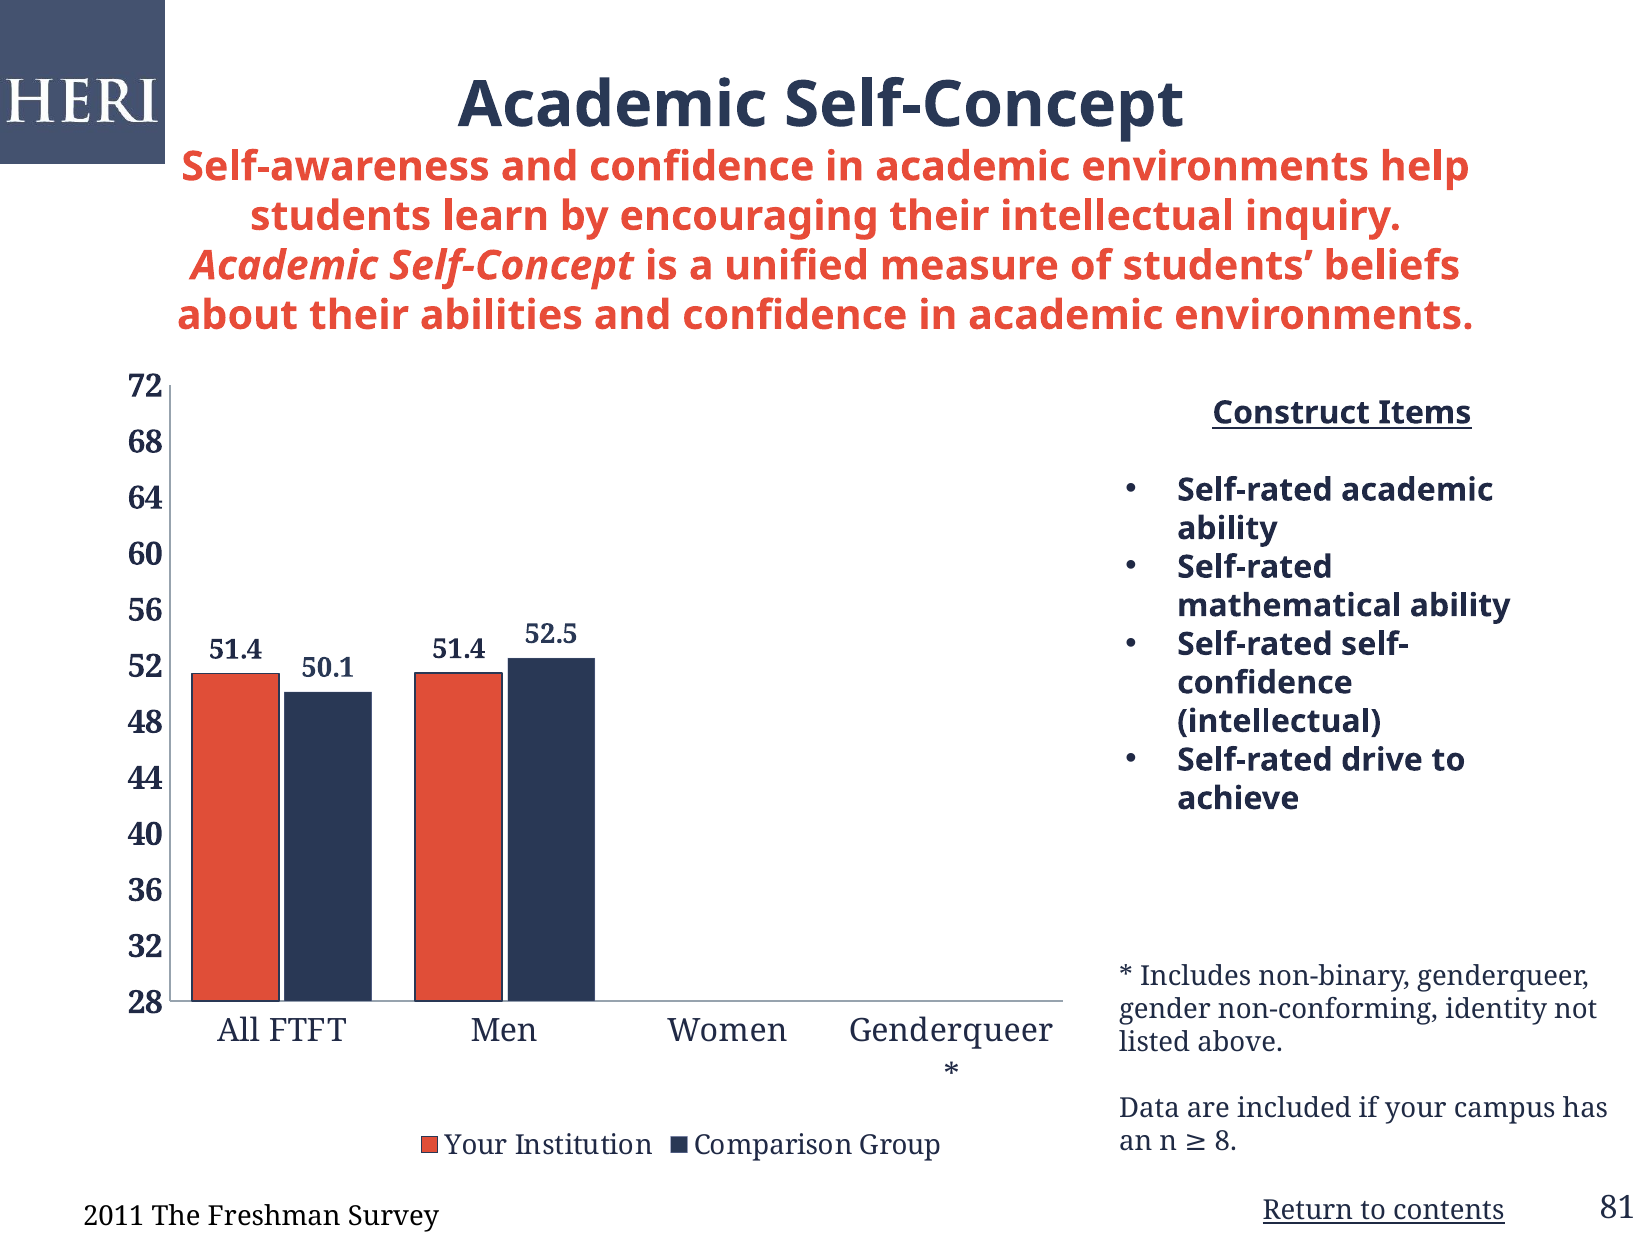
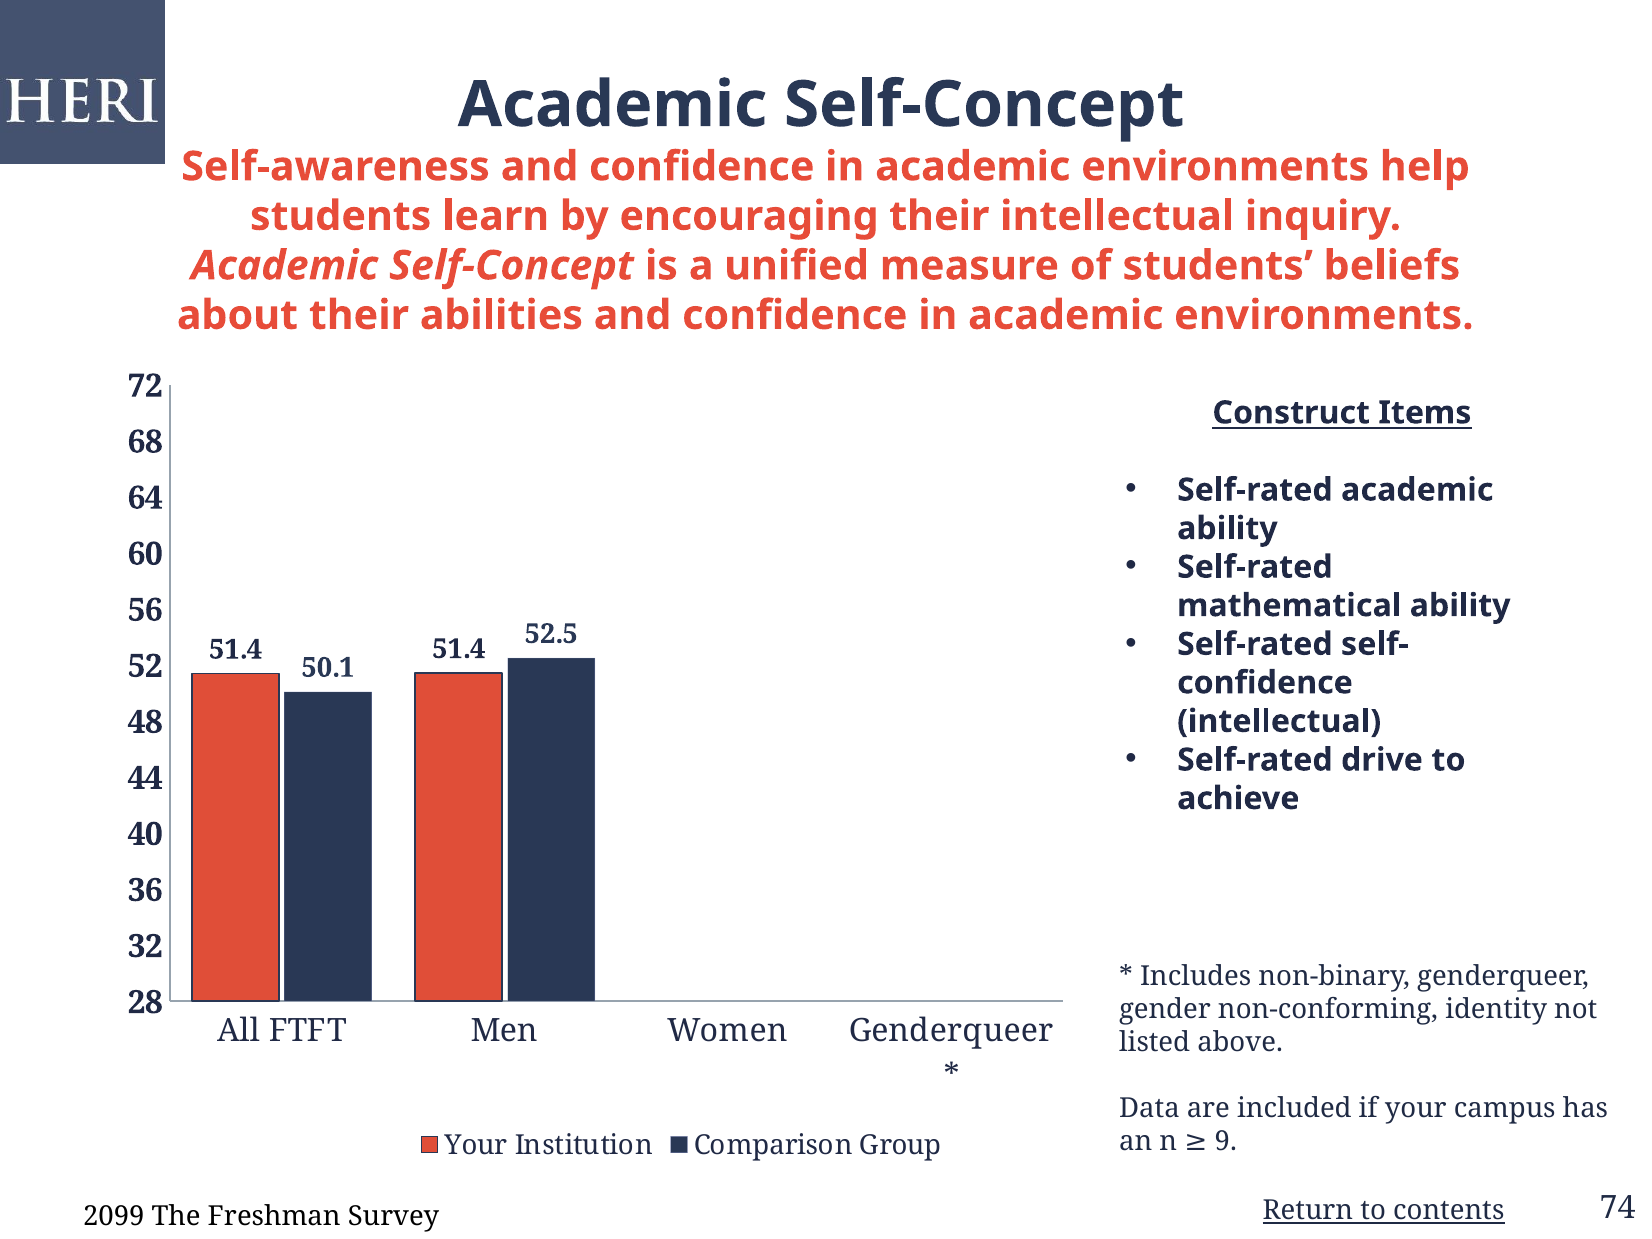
8: 8 -> 9 (1226, 1142)
2011: 2011 -> 2099 (114, 1216)
81: 81 -> 74 (1618, 1208)
